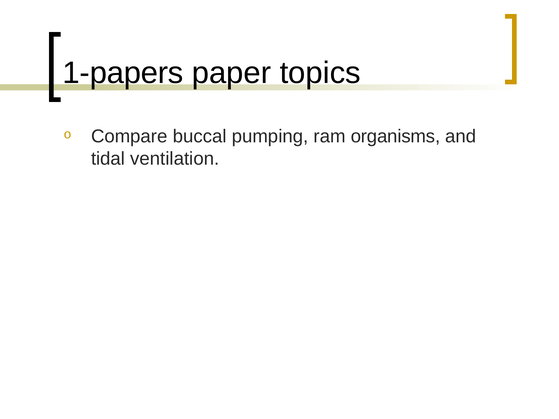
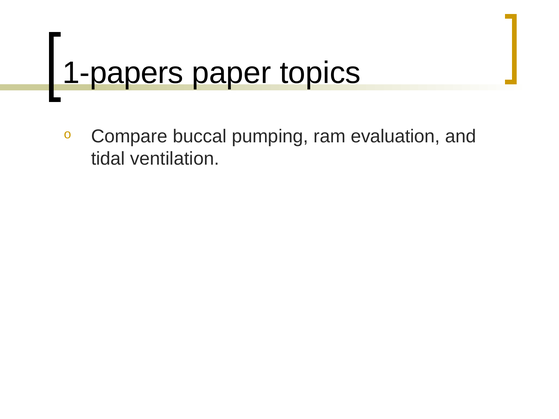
organisms: organisms -> evaluation (395, 136)
